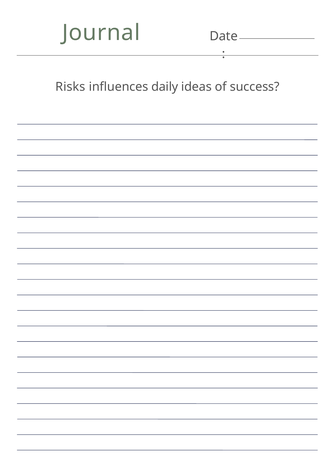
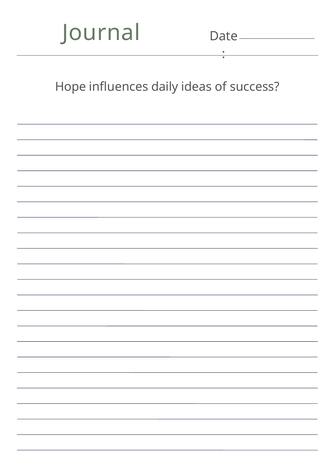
Risks: Risks -> Hope (71, 87)
